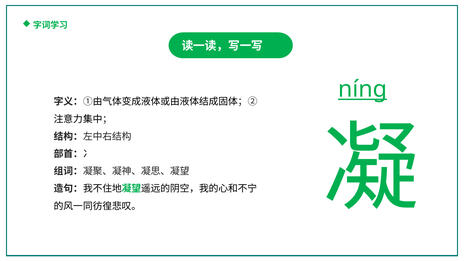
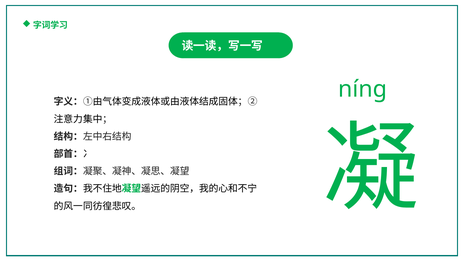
níng underline: present -> none (363, 89)
